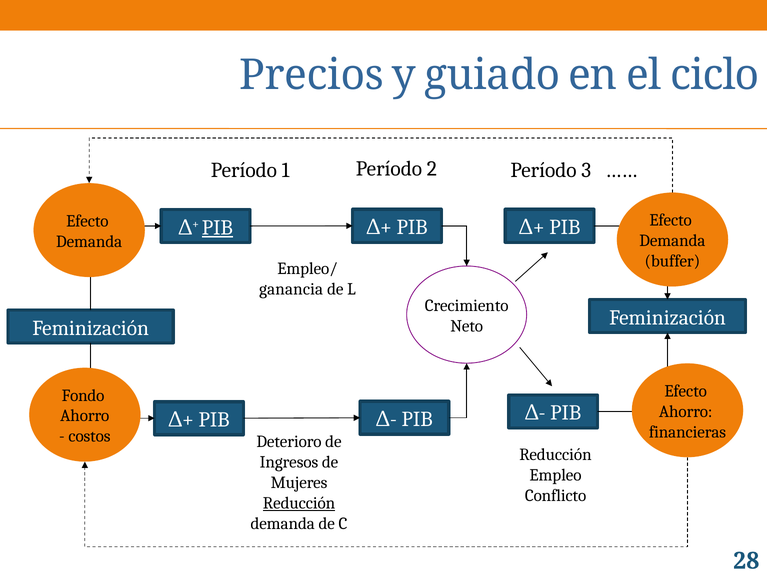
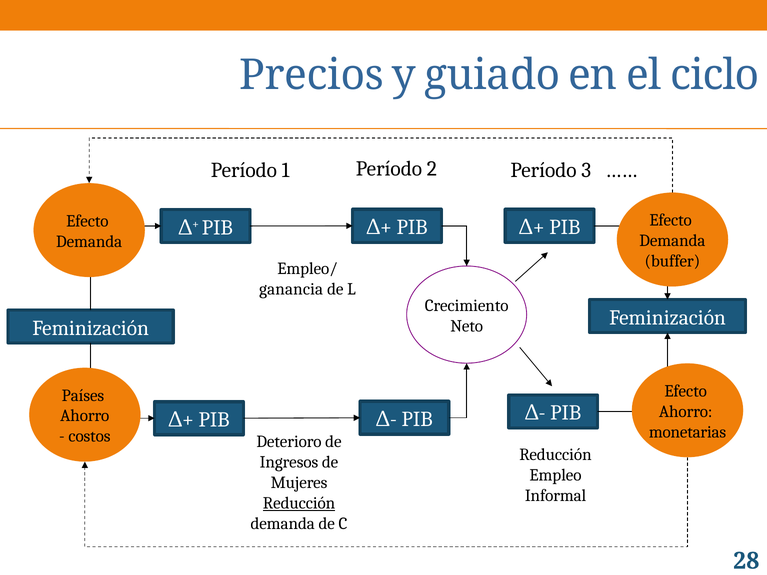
PIB underline: present -> none (217, 228)
Fondo: Fondo -> Países (83, 396)
financieras: financieras -> monetarias (688, 432)
Conflicto: Conflicto -> Informal (556, 496)
